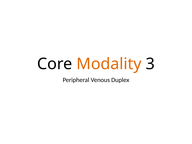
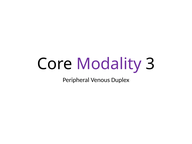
Modality colour: orange -> purple (109, 64)
